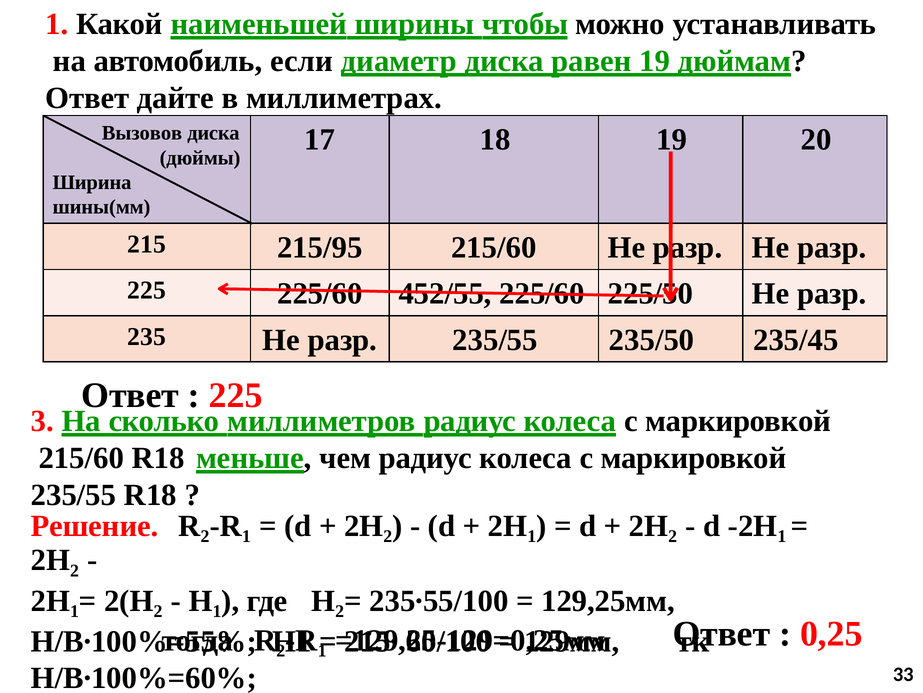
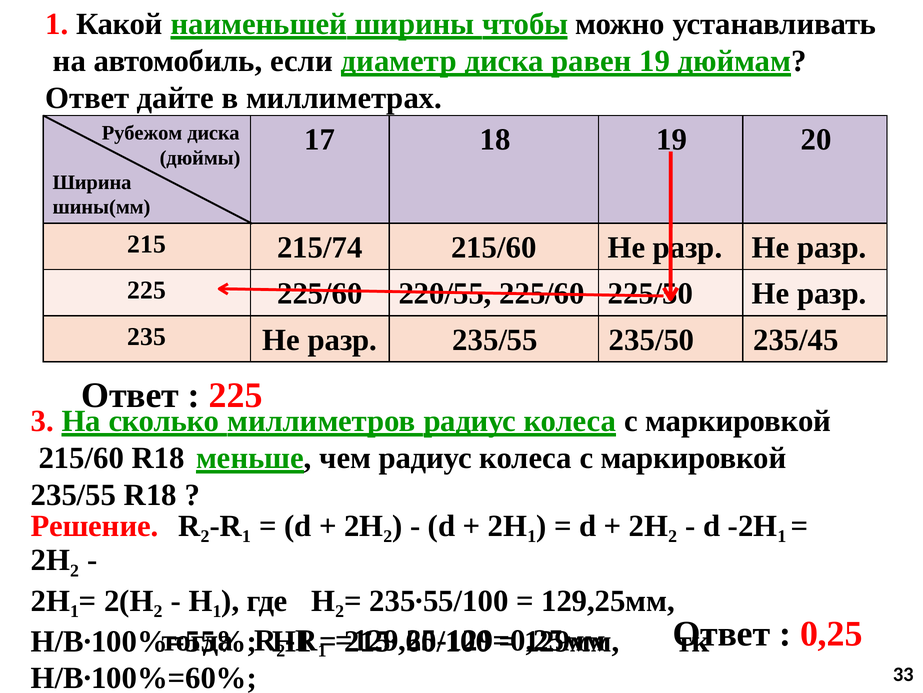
Вызовов: Вызовов -> Рубежом (142, 133)
215/95: 215/95 -> 215/74 (320, 247)
452/55: 452/55 -> 220/55 (445, 293)
